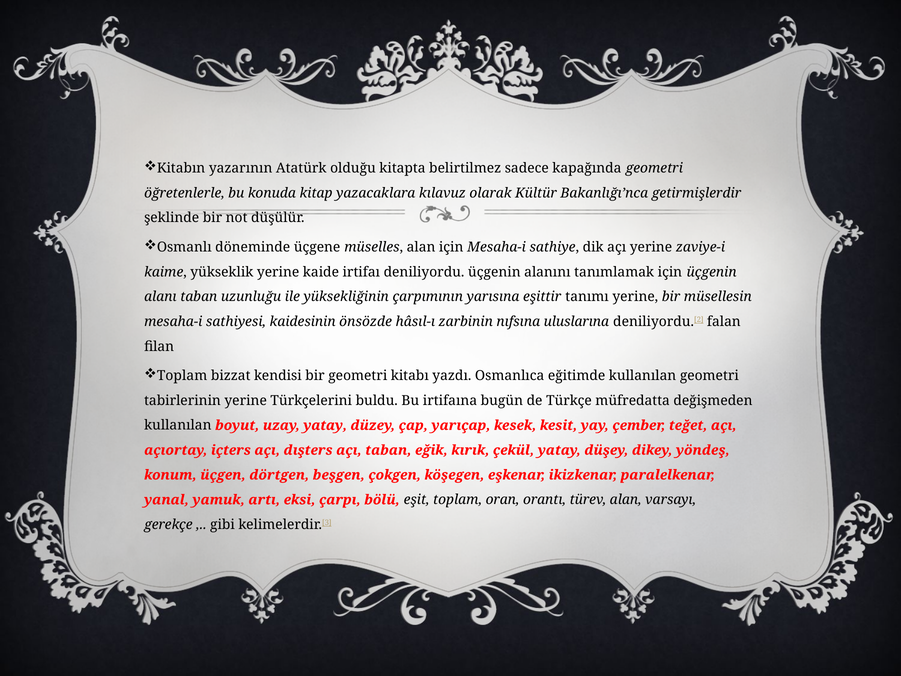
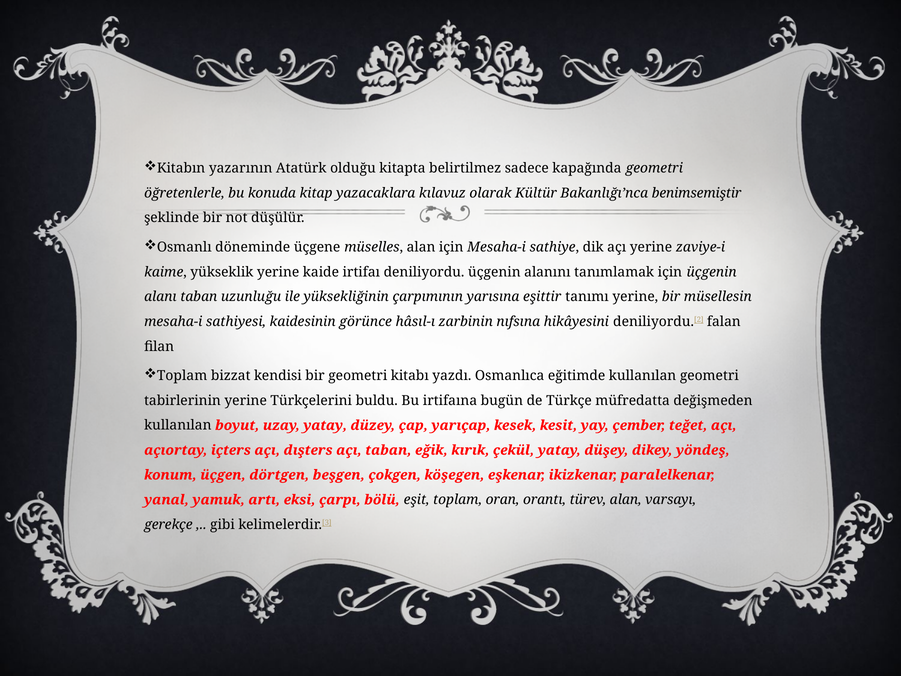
getirmişlerdir: getirmişlerdir -> benimsemiştir (697, 193)
önsözde: önsözde -> görünce (366, 322)
uluslarına: uluslarına -> hikâyesini (576, 322)
